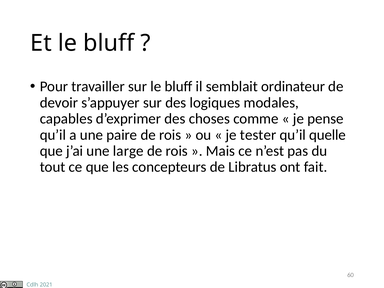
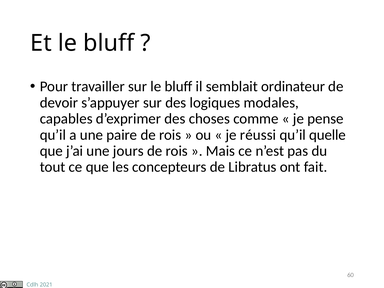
tester: tester -> réussi (258, 135)
large: large -> jours (128, 151)
